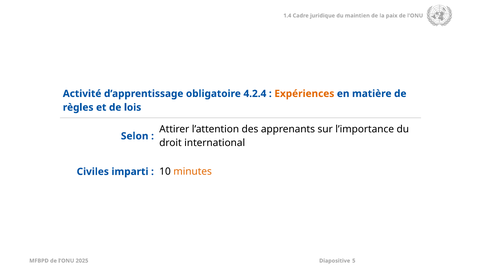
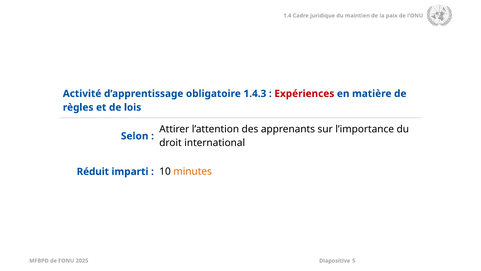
4.2.4: 4.2.4 -> 1.4.3 (255, 94)
Expériences colour: orange -> red (304, 94)
Civiles: Civiles -> Réduit (93, 171)
